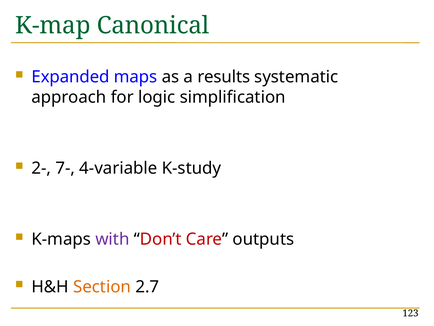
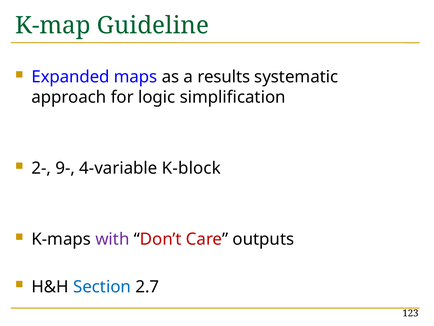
Canonical: Canonical -> Guideline (153, 26)
7-: 7- -> 9- (65, 168)
K-study: K-study -> K-block (191, 168)
Section colour: orange -> blue (102, 286)
